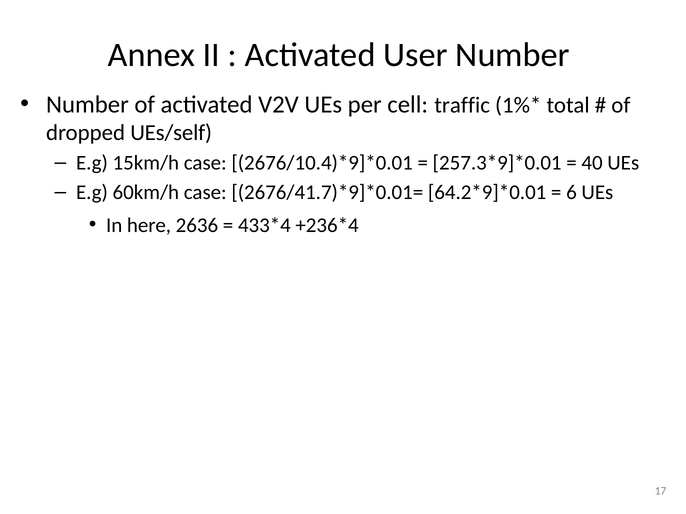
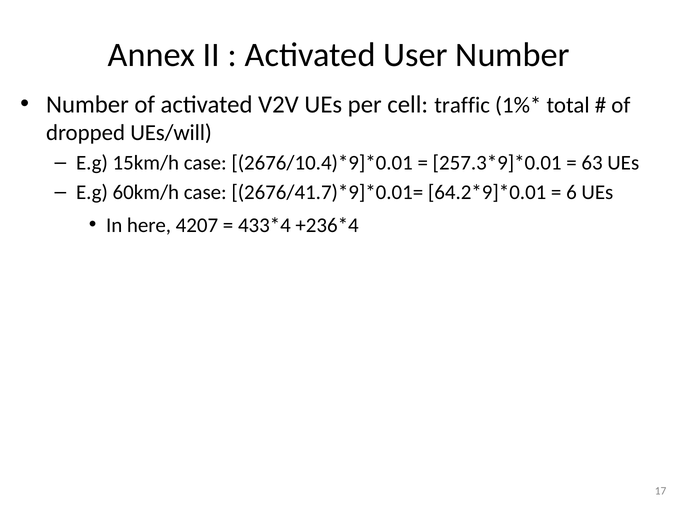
UEs/self: UEs/self -> UEs/will (171, 133)
40: 40 -> 63 (592, 163)
2636: 2636 -> 4207 (197, 225)
